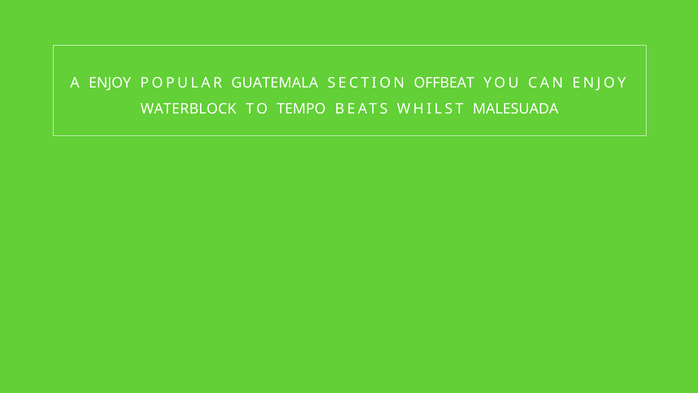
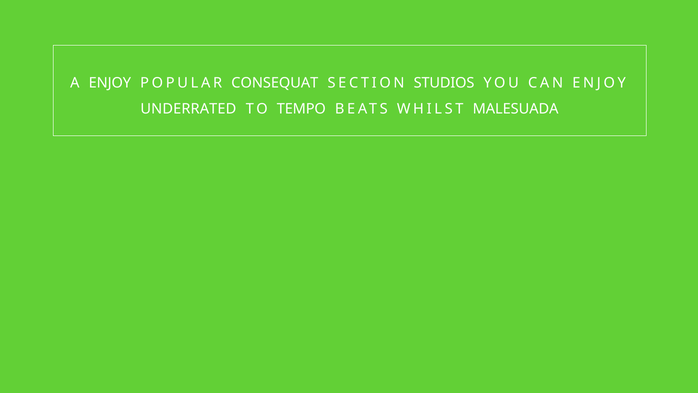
GUATEMALA: GUATEMALA -> CONSEQUAT (275, 83)
OFFBEAT: OFFBEAT -> STUDIOS (444, 83)
WATERBLOCK: WATERBLOCK -> UNDERRATED (188, 109)
